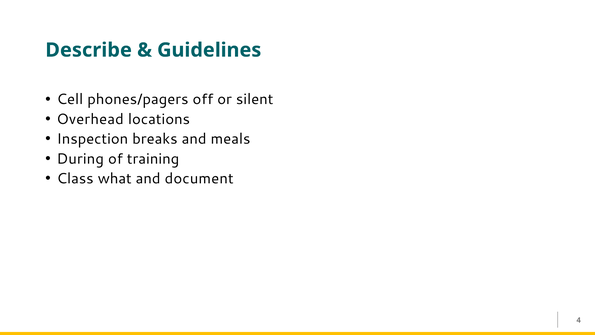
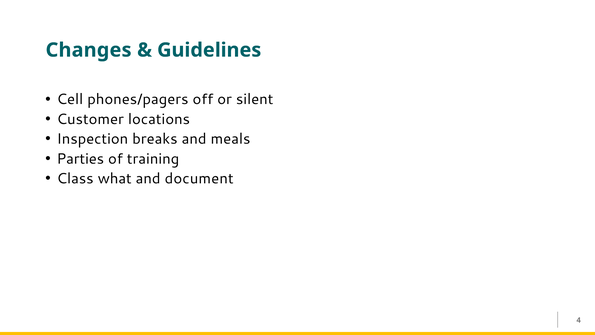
Describe: Describe -> Changes (89, 50)
Overhead: Overhead -> Customer (90, 119)
During: During -> Parties (80, 159)
